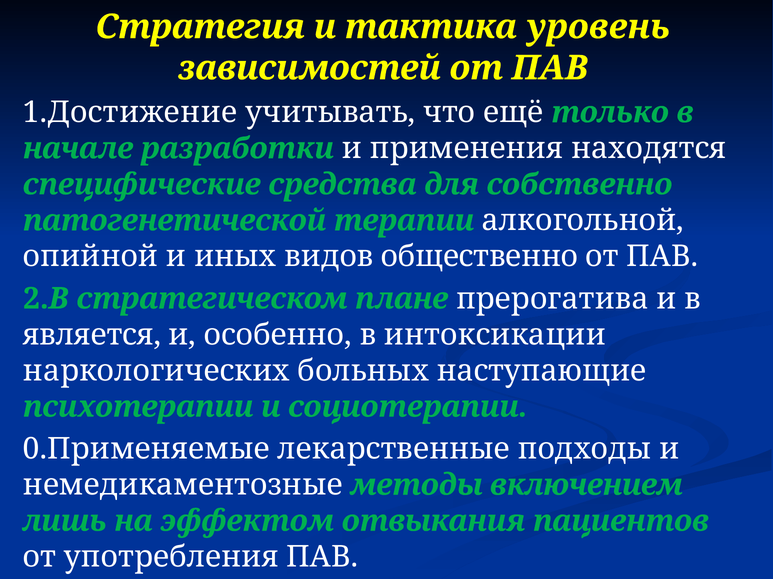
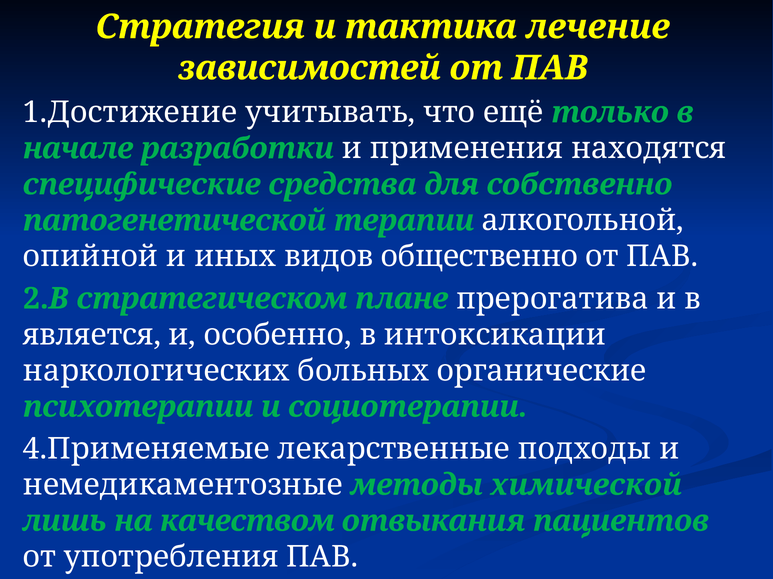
уровень: уровень -> лечение (598, 27)
наступающие: наступающие -> органические (542, 371)
0.Применяемые: 0.Применяемые -> 4.Применяемые (146, 449)
включением: включением -> химической (586, 485)
эффектом: эффектом -> качеством (247, 522)
